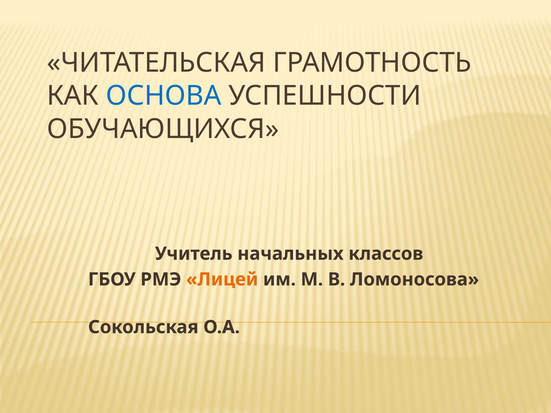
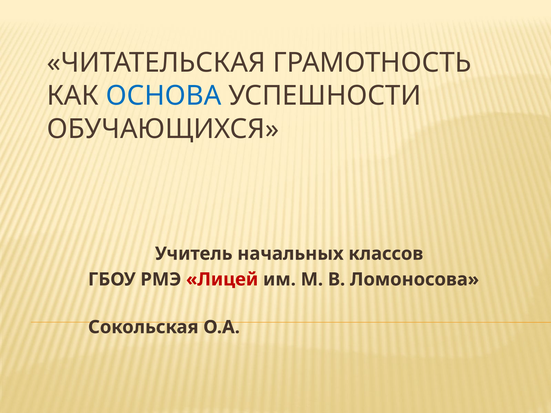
Лицей colour: orange -> red (222, 280)
